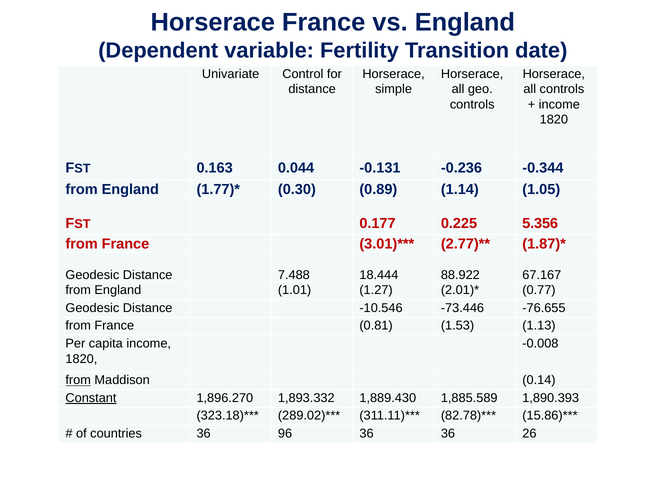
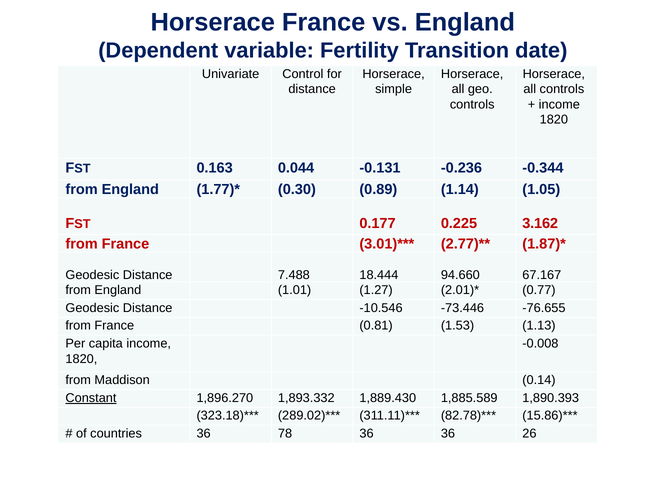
5.356: 5.356 -> 3.162 (540, 223)
88.922: 88.922 -> 94.660 (460, 275)
from underline: present -> none (78, 380)
96: 96 -> 78 (285, 434)
